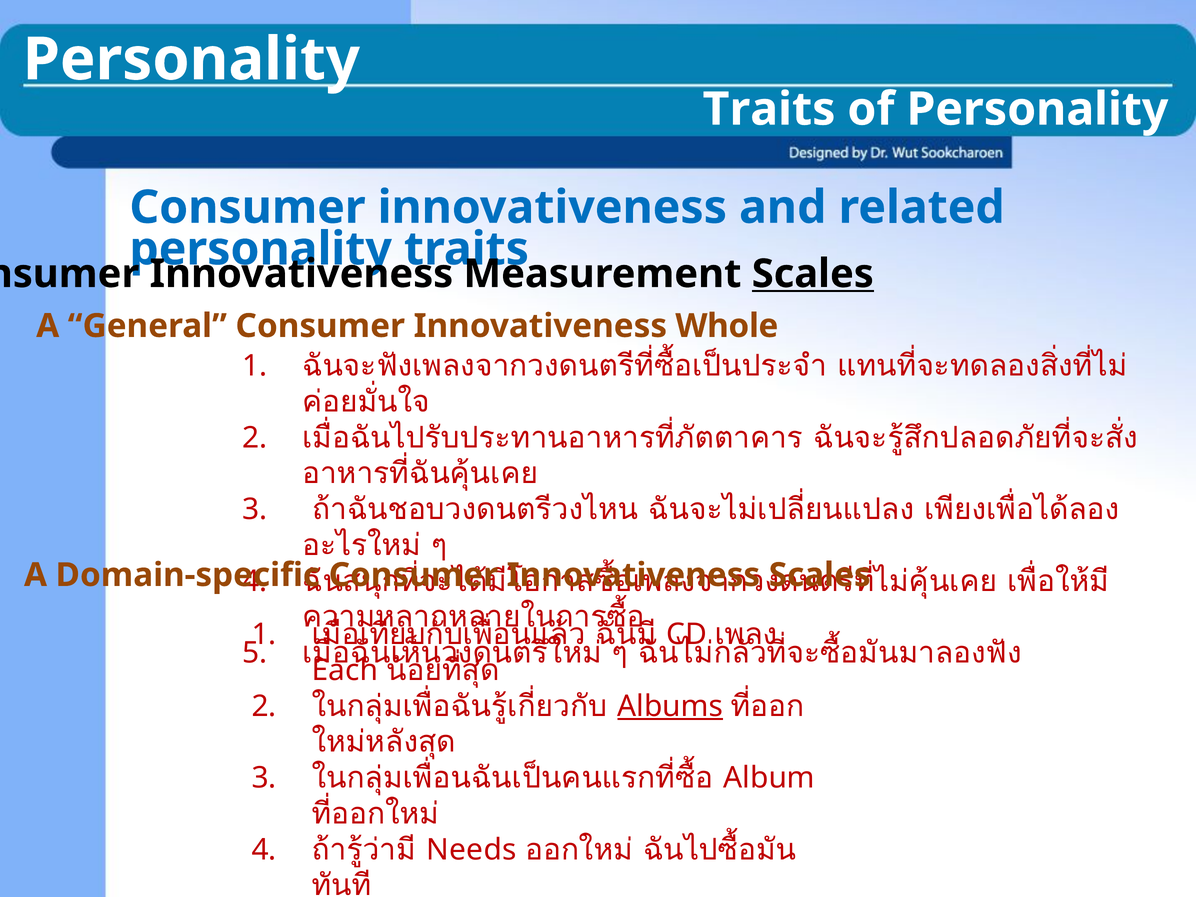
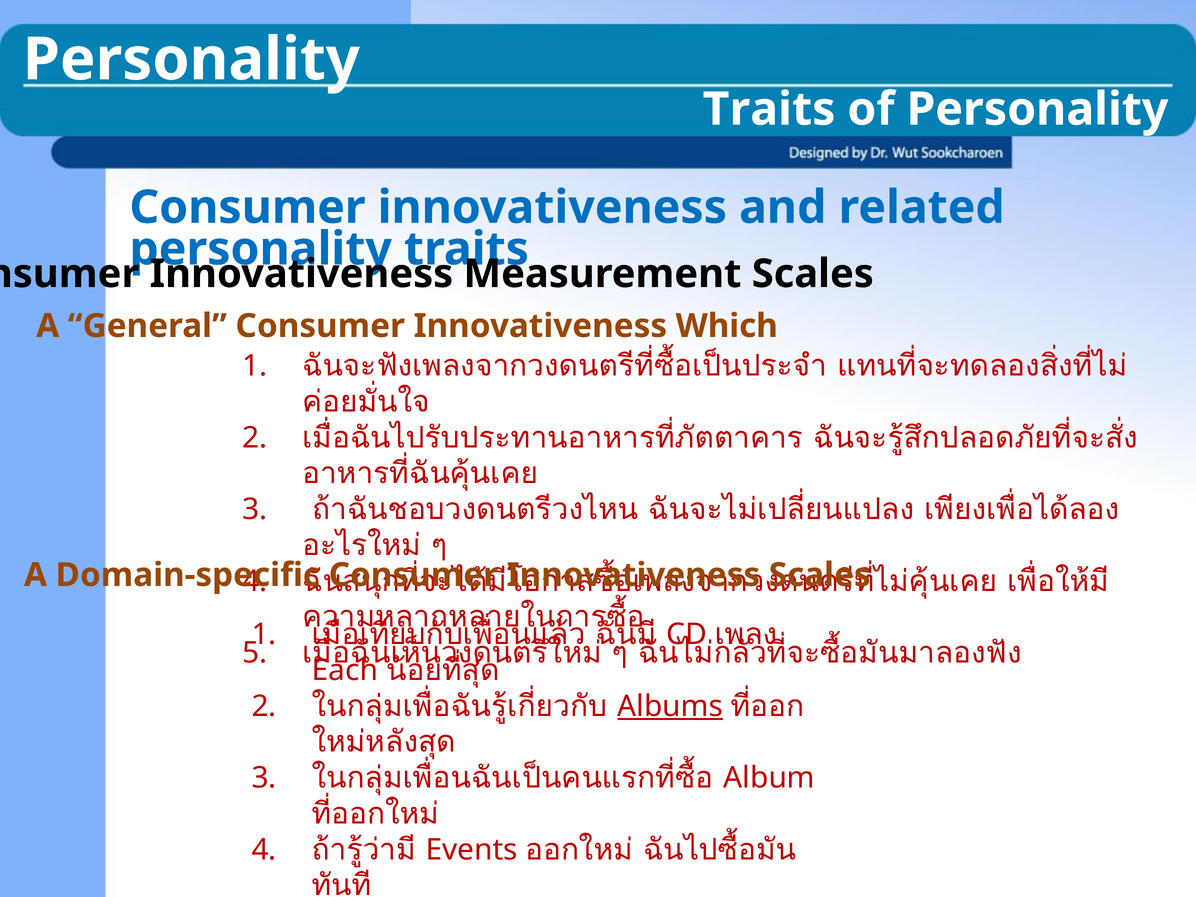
Scales underline: present -> none (813, 274)
Whole: Whole -> Which (727, 326)
Needs: Needs -> Events (472, 850)
